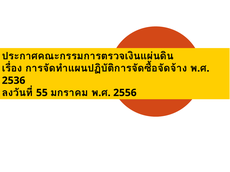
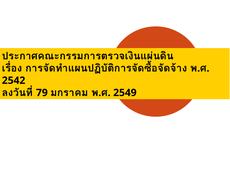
2536: 2536 -> 2542 (14, 81)
55: 55 -> 79 (42, 93)
2556: 2556 -> 2549 (125, 93)
